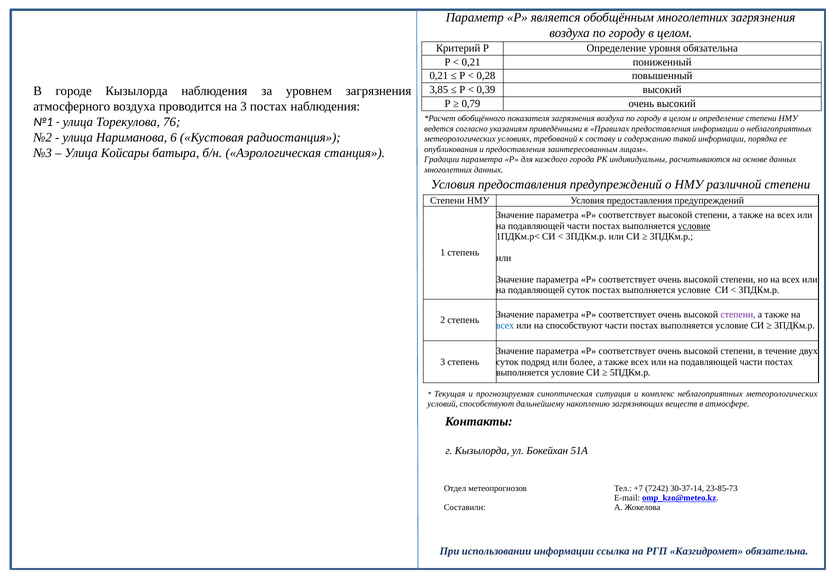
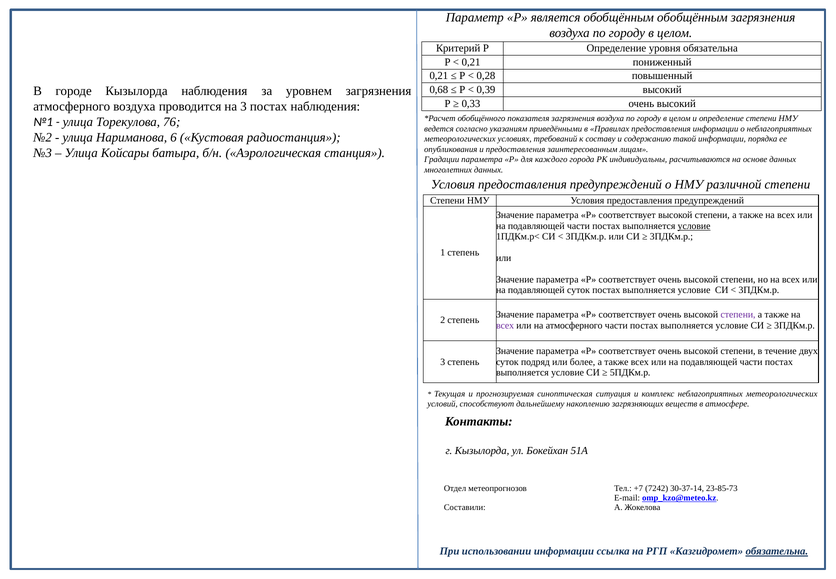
обобщённым многолетних: многолетних -> обобщённым (692, 17)
3,85: 3,85 -> 0,68 (439, 90)
0,79: 0,79 -> 0,33 (471, 103)
всех colour: blue -> purple (505, 325)
на способствуют: способствуют -> атмосферного (574, 325)
обязательна underline: none -> present (777, 551)
